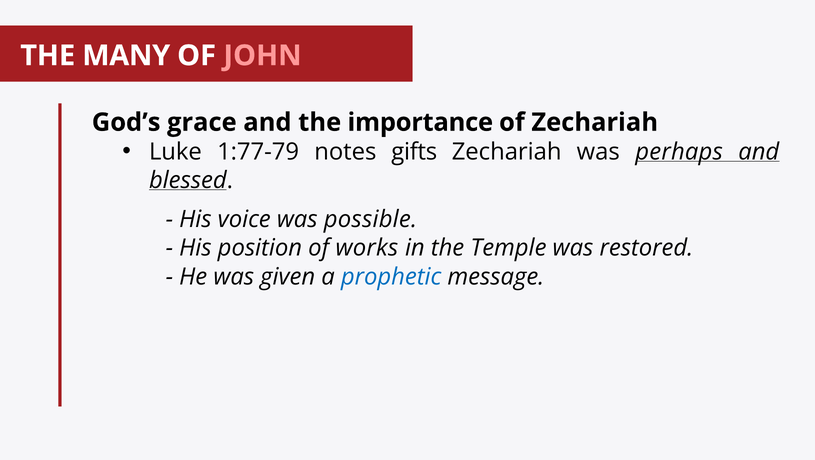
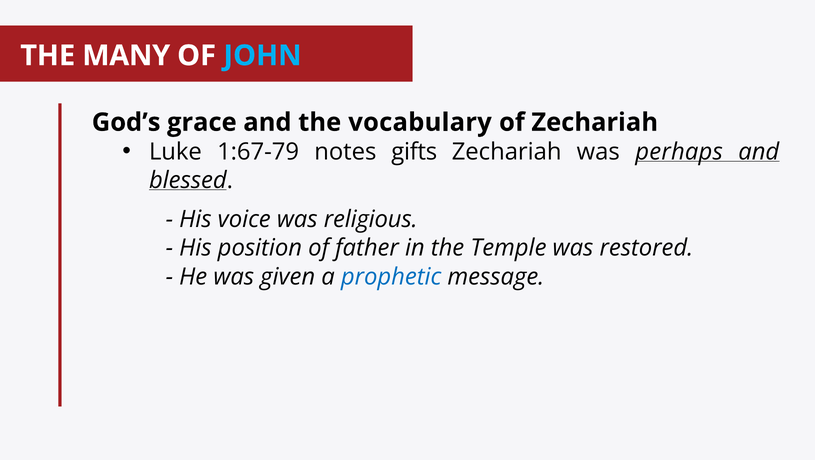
JOHN colour: pink -> light blue (263, 56)
importance: importance -> vocabulary (420, 122)
1:77-79: 1:77-79 -> 1:67-79 (258, 152)
possible: possible -> religious (371, 219)
works: works -> father (367, 248)
